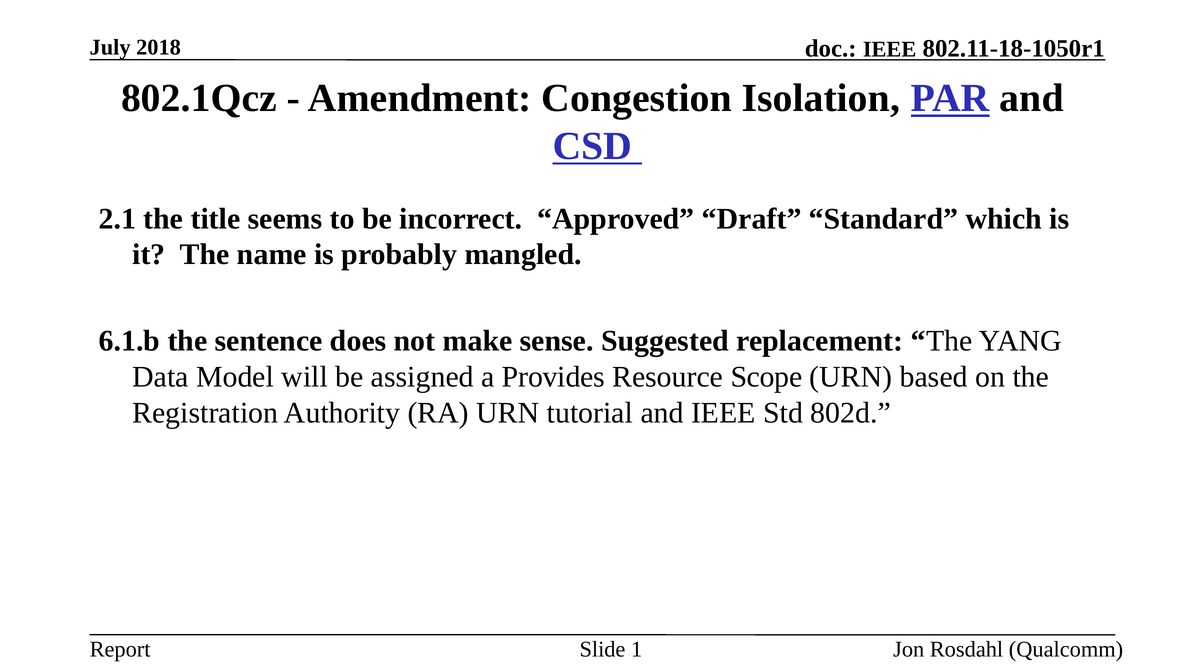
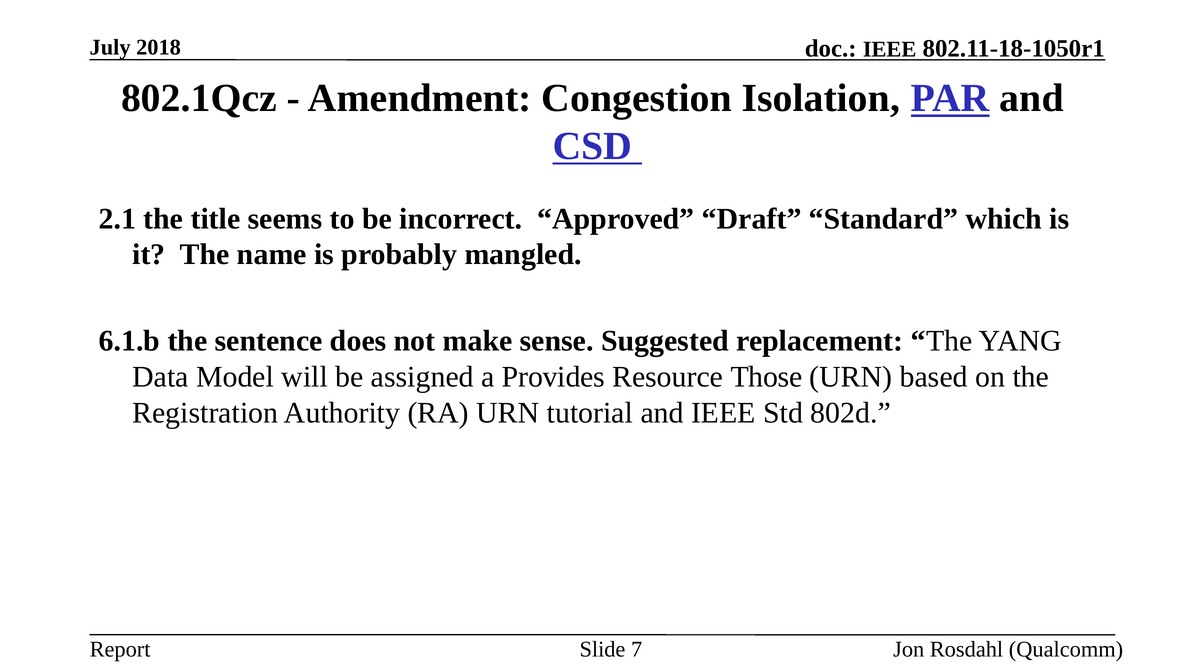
Scope: Scope -> Those (766, 377)
1: 1 -> 7 (637, 650)
